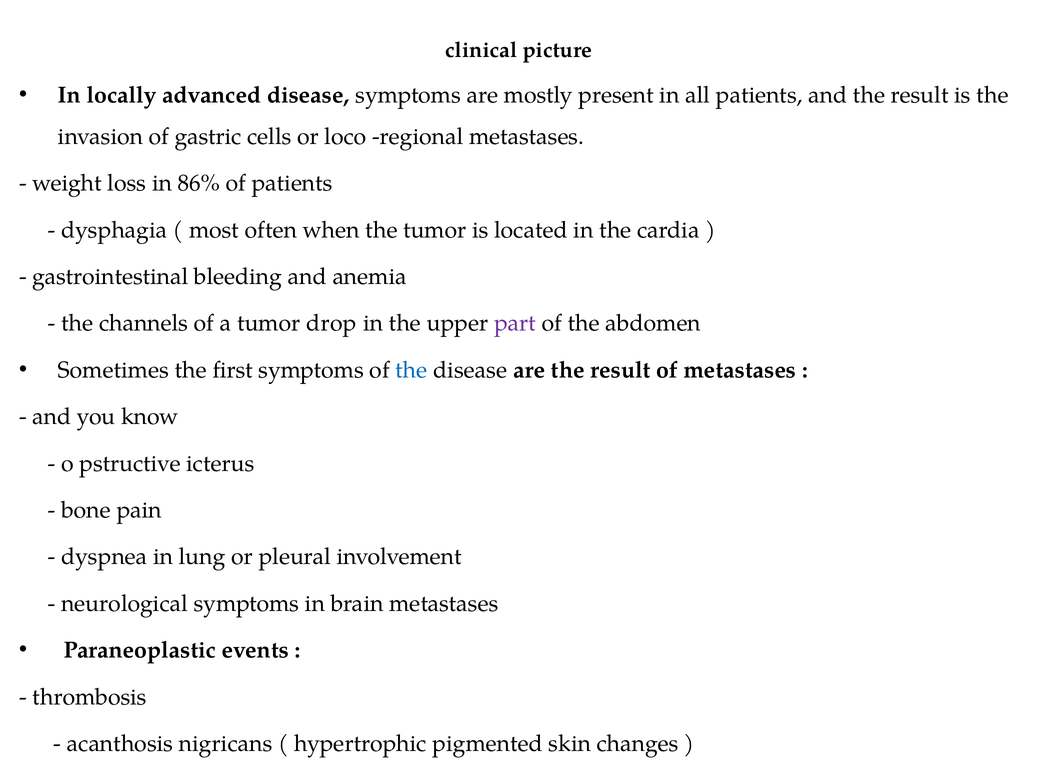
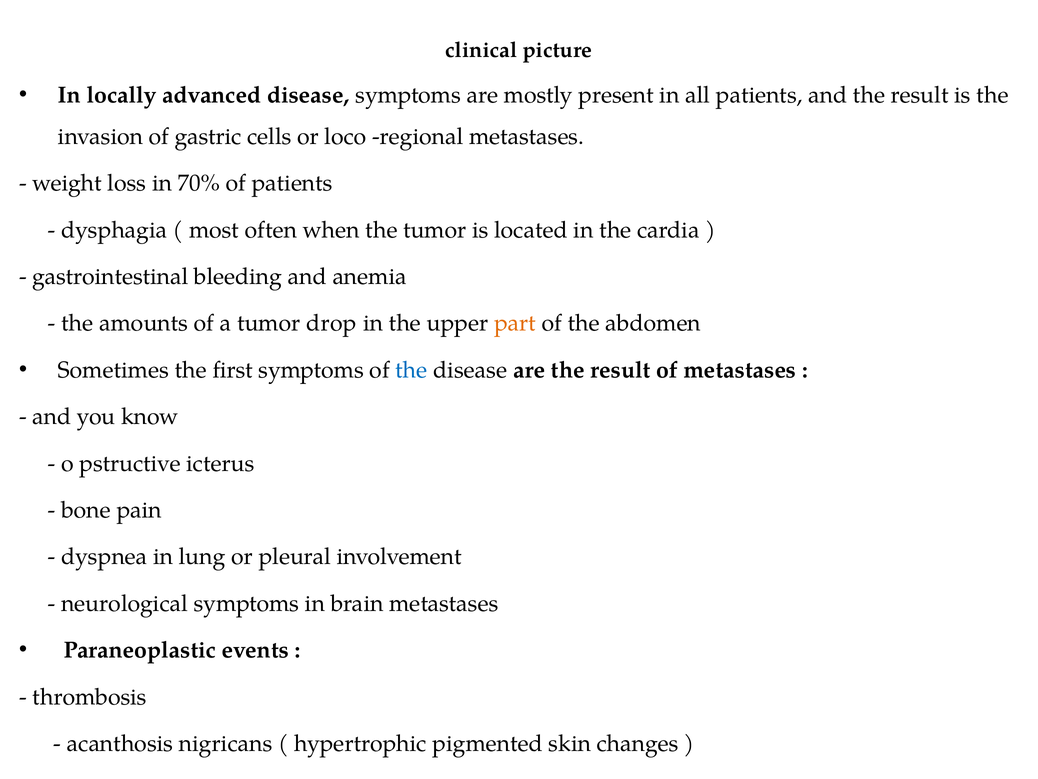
86%: 86% -> 70% (199, 183)
channels: channels -> amounts (144, 323)
part colour: purple -> orange (515, 323)
